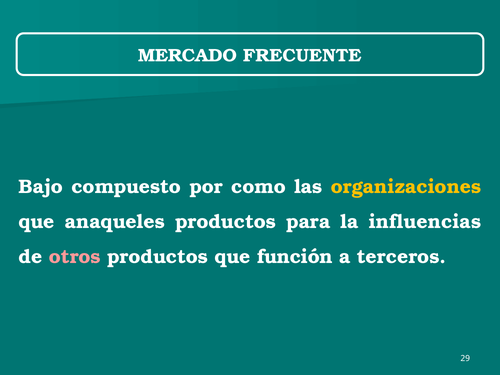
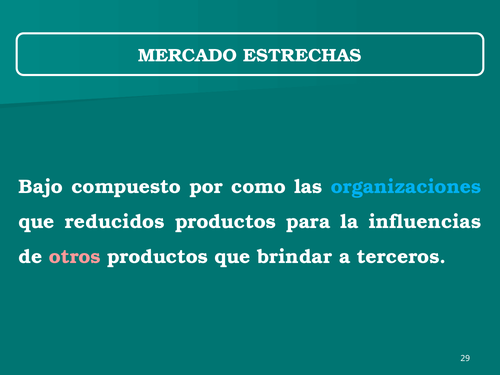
FRECUENTE: FRECUENTE -> ESTRECHAS (302, 55)
organizaciones colour: yellow -> light blue (406, 187)
anaqueles: anaqueles -> reducidos (115, 222)
función: función -> brindar (295, 257)
